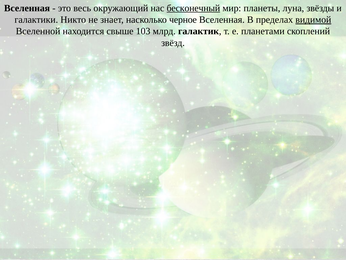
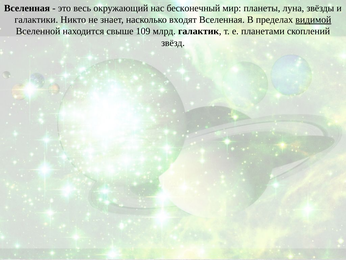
бесконечный underline: present -> none (193, 8)
черное: черное -> входят (183, 20)
103: 103 -> 109 (143, 31)
